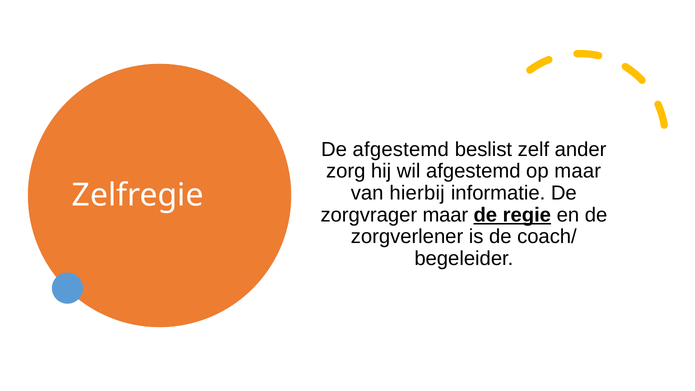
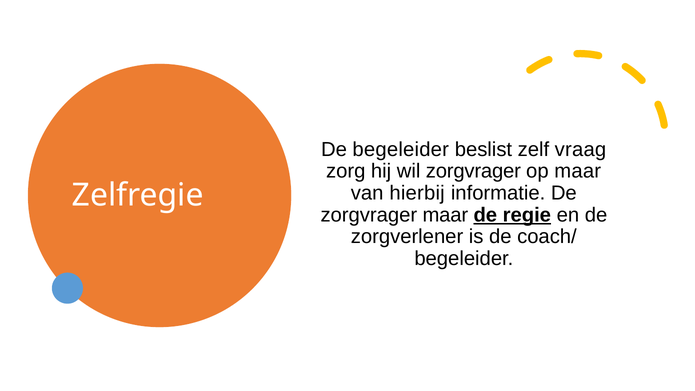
De afgestemd: afgestemd -> begeleider (401, 149)
ander: ander -> vraag (580, 149)
wil afgestemd: afgestemd -> zorgvrager (473, 171)
